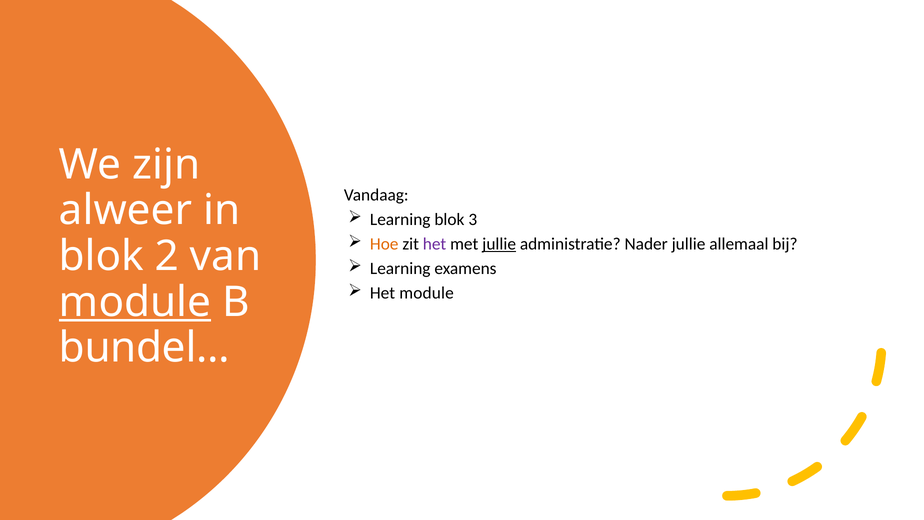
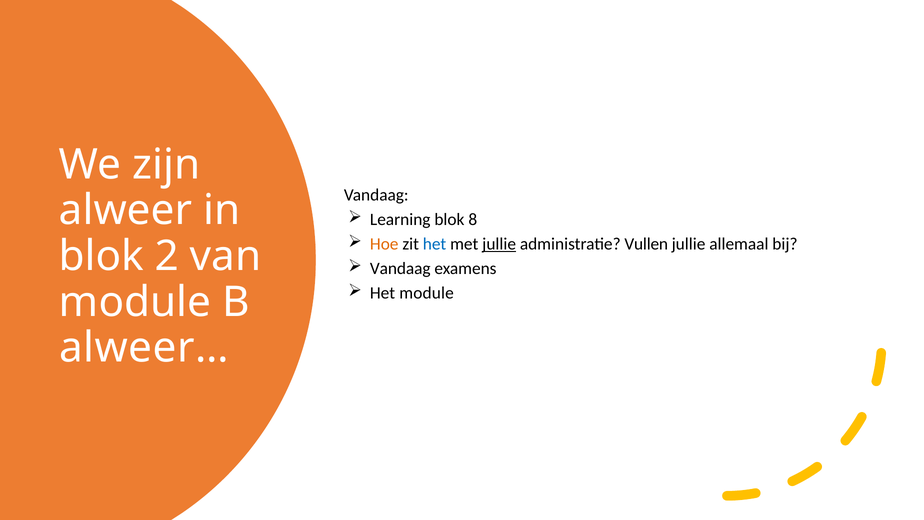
3: 3 -> 8 (473, 220)
het colour: purple -> blue (435, 244)
Nader: Nader -> Vullen (646, 244)
Learning: Learning -> Vandaag (400, 269)
module underline: present -> none (135, 302)
bundel…: bundel… -> alweer… (144, 348)
